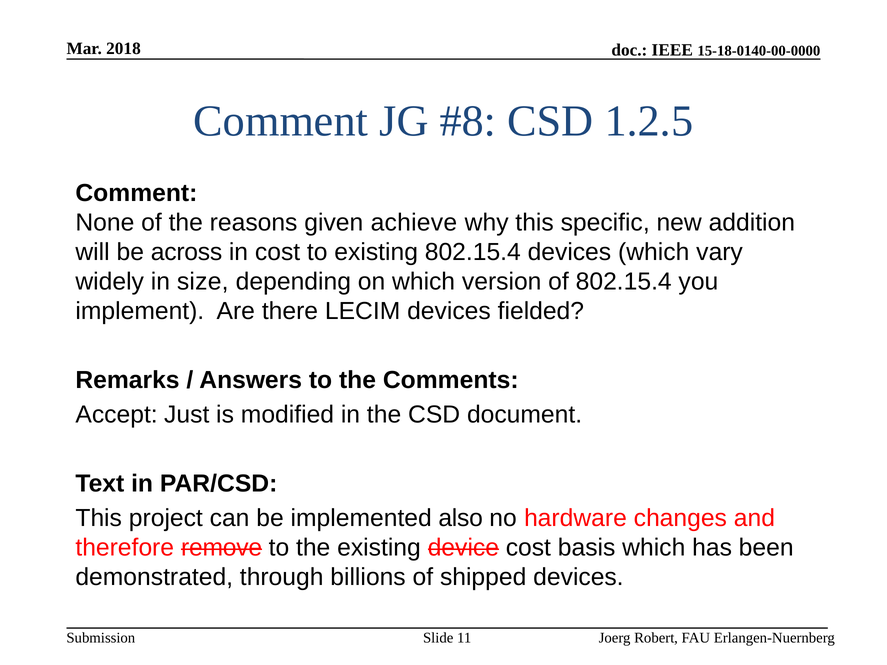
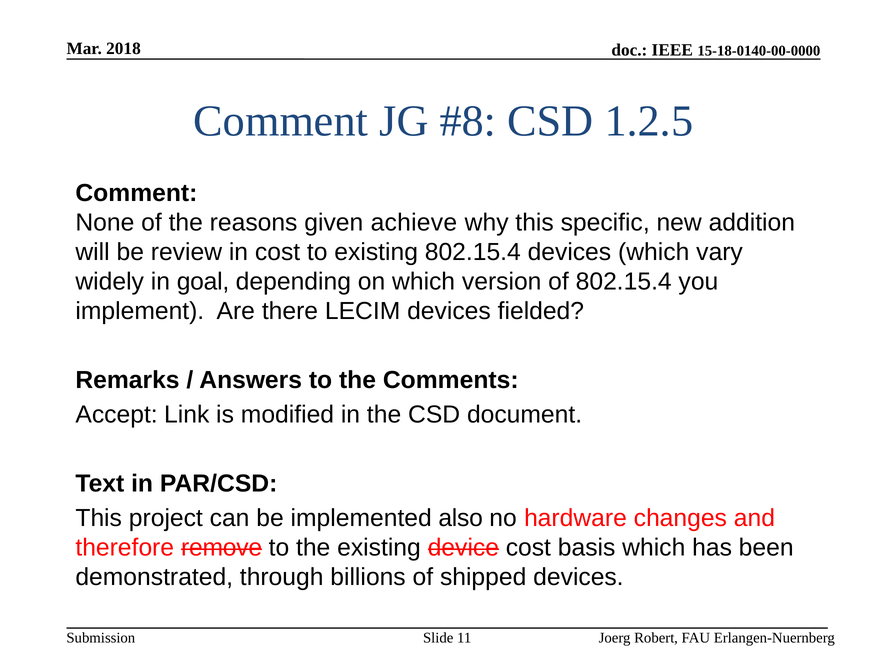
across: across -> review (186, 252)
size: size -> goal (203, 282)
Just: Just -> Link (187, 415)
